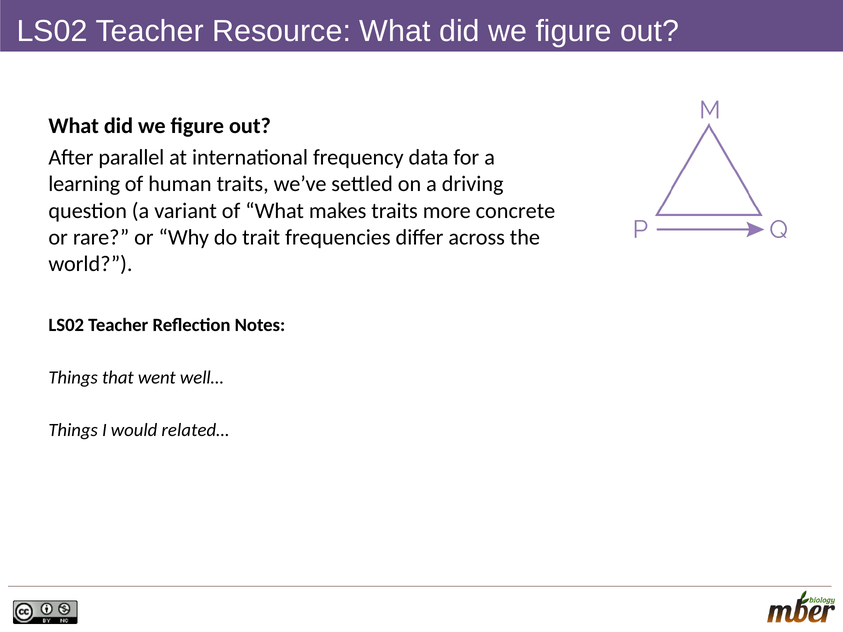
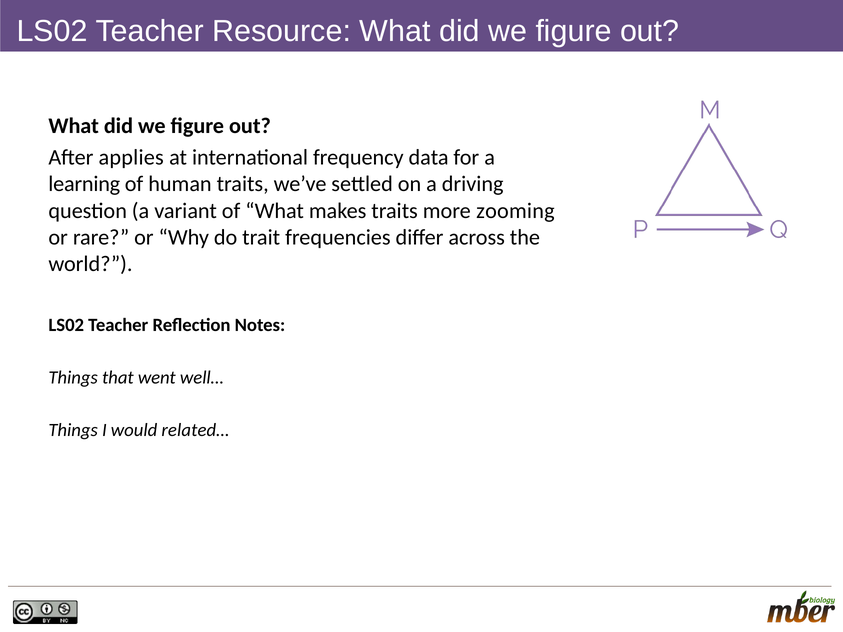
parallel: parallel -> applies (131, 157)
concrete: concrete -> zooming (515, 211)
